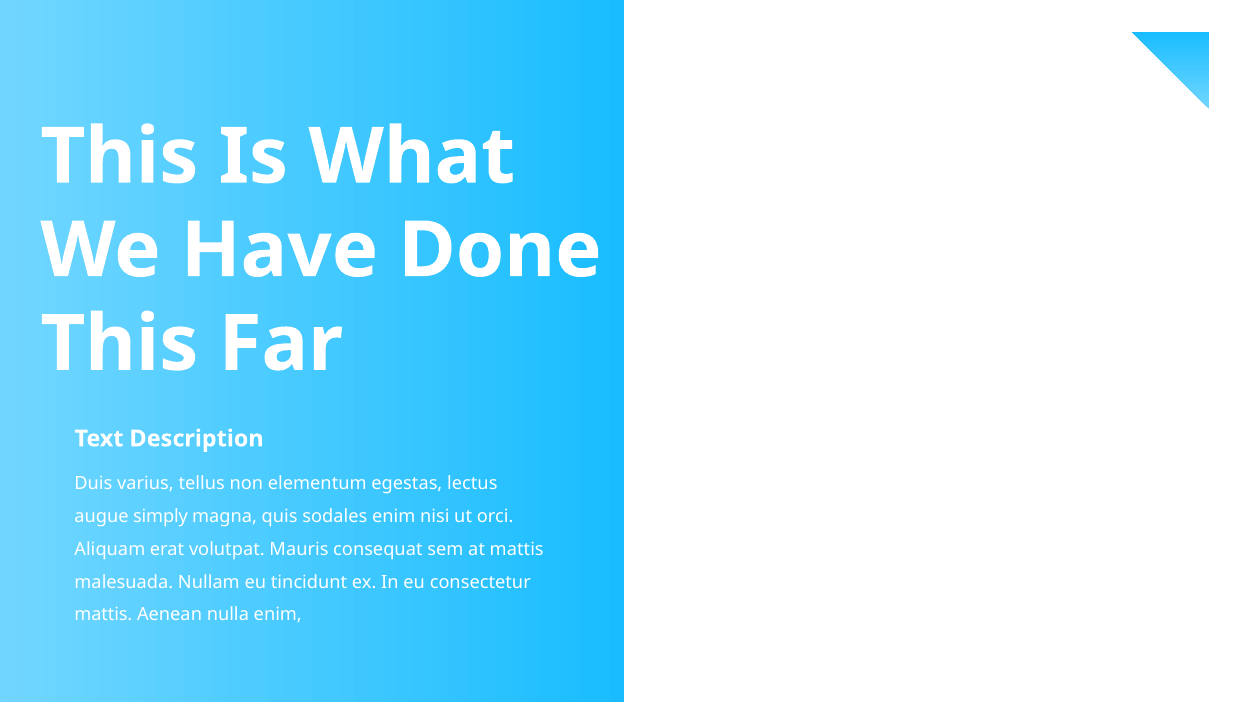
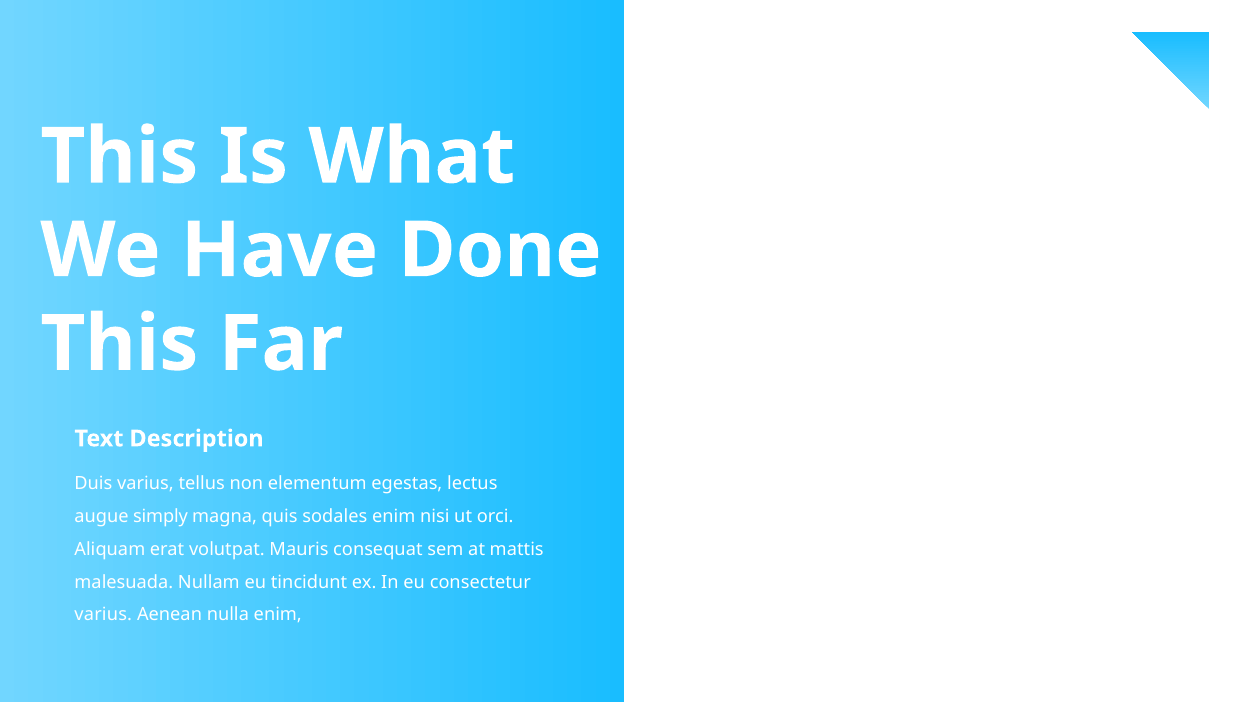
mattis: mattis -> varius (103, 615)
